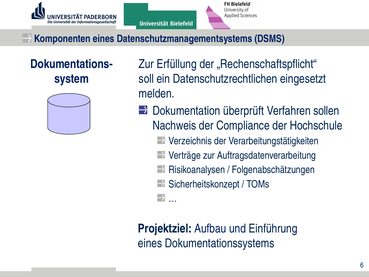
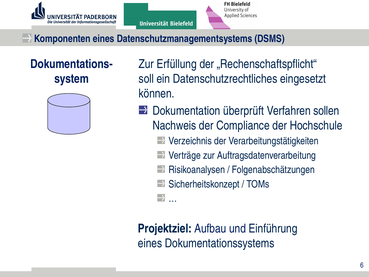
Datenschutzrechtlichen: Datenschutzrechtlichen -> Datenschutzrechtliches (225, 79)
melden: melden -> können (157, 93)
